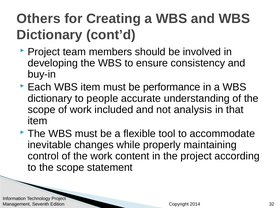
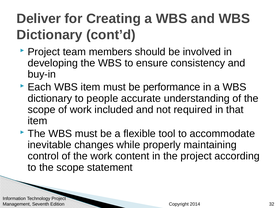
Others: Others -> Deliver (39, 19)
analysis: analysis -> required (193, 110)
